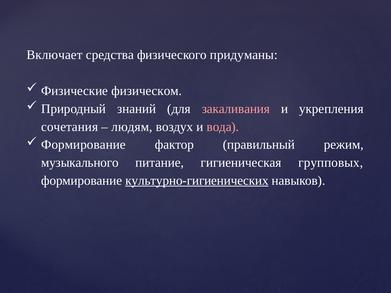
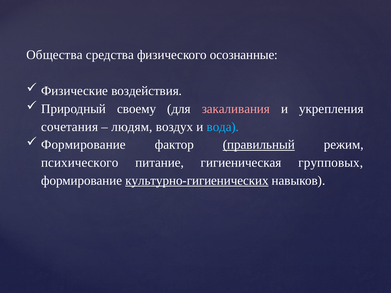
Включает: Включает -> Общества (55, 55)
придуманы: придуманы -> осознанные (244, 55)
физическом: физическом -> воздействия (147, 91)
знаний: знаний -> своему (137, 109)
вода colour: pink -> light blue (223, 127)
правильный underline: none -> present (259, 145)
музыкального: музыкального -> психического (80, 163)
